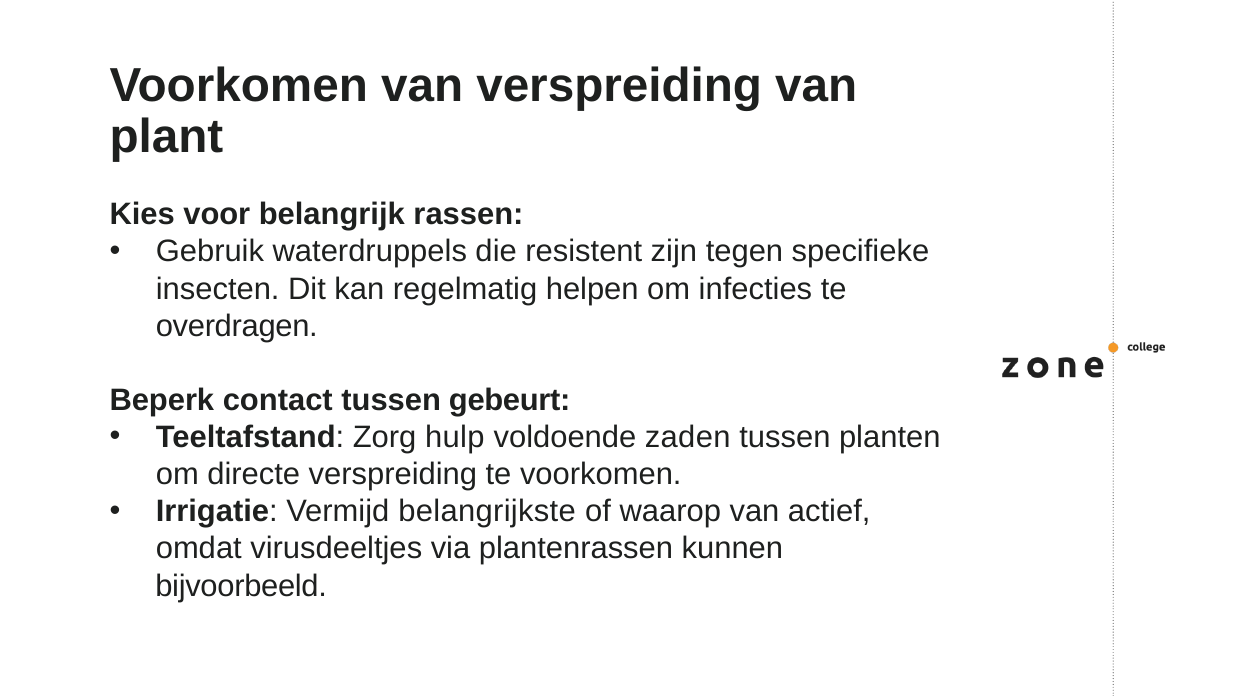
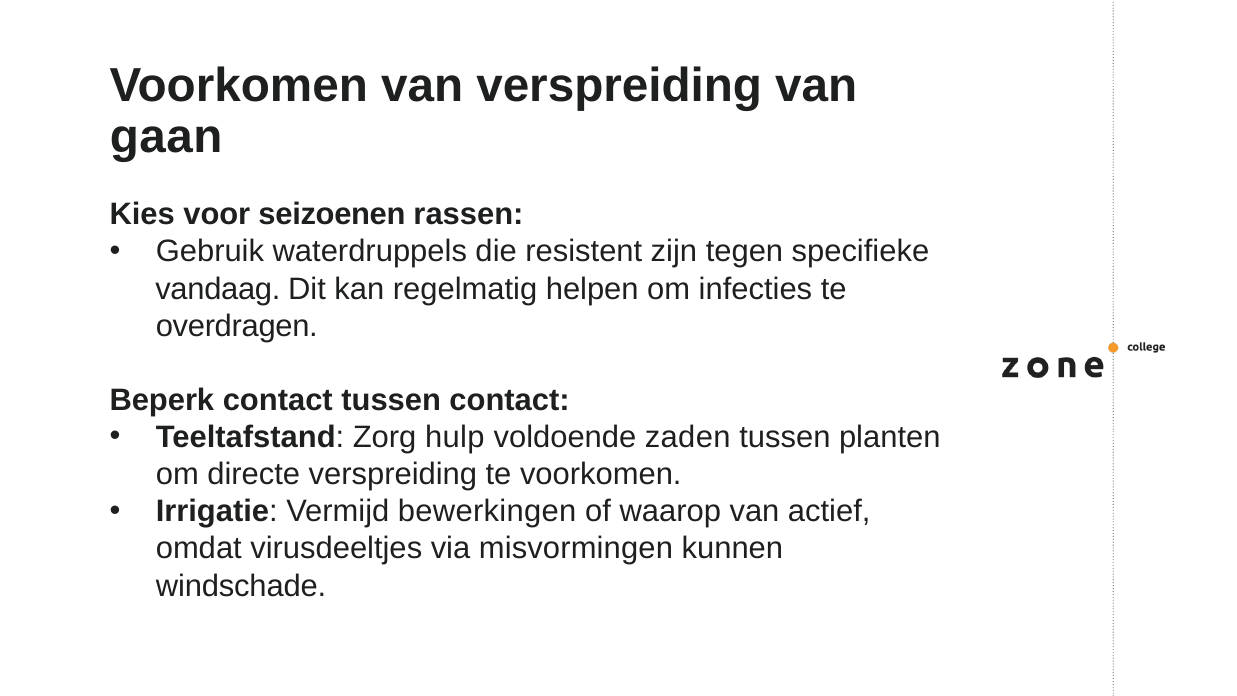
plant: plant -> gaan (166, 137)
belangrijk: belangrijk -> seizoenen (332, 215)
insecten: insecten -> vandaag (218, 289)
tussen gebeurt: gebeurt -> contact (510, 400)
belangrijkste: belangrijkste -> bewerkingen (487, 511)
plantenrassen: plantenrassen -> misvormingen (576, 549)
bijvoorbeeld: bijvoorbeeld -> windschade (241, 586)
